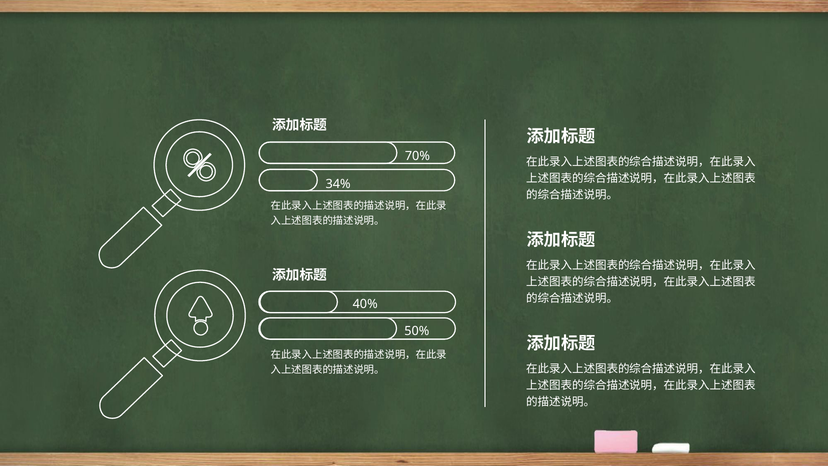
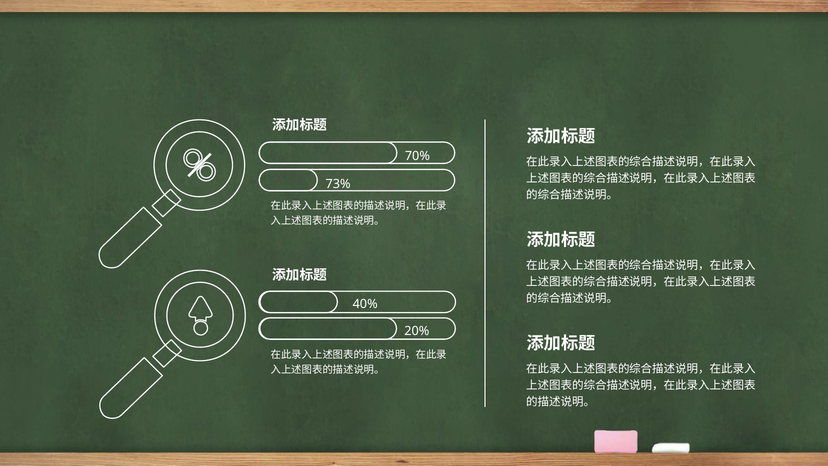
34%: 34% -> 73% (338, 184)
50%: 50% -> 20% (417, 331)
